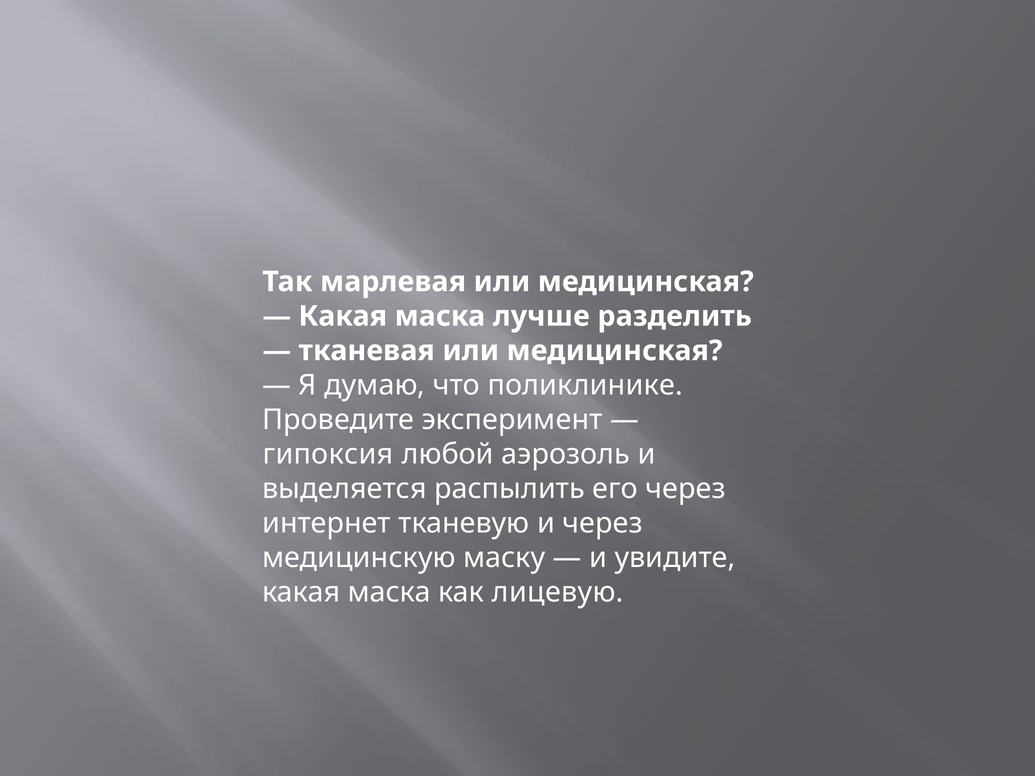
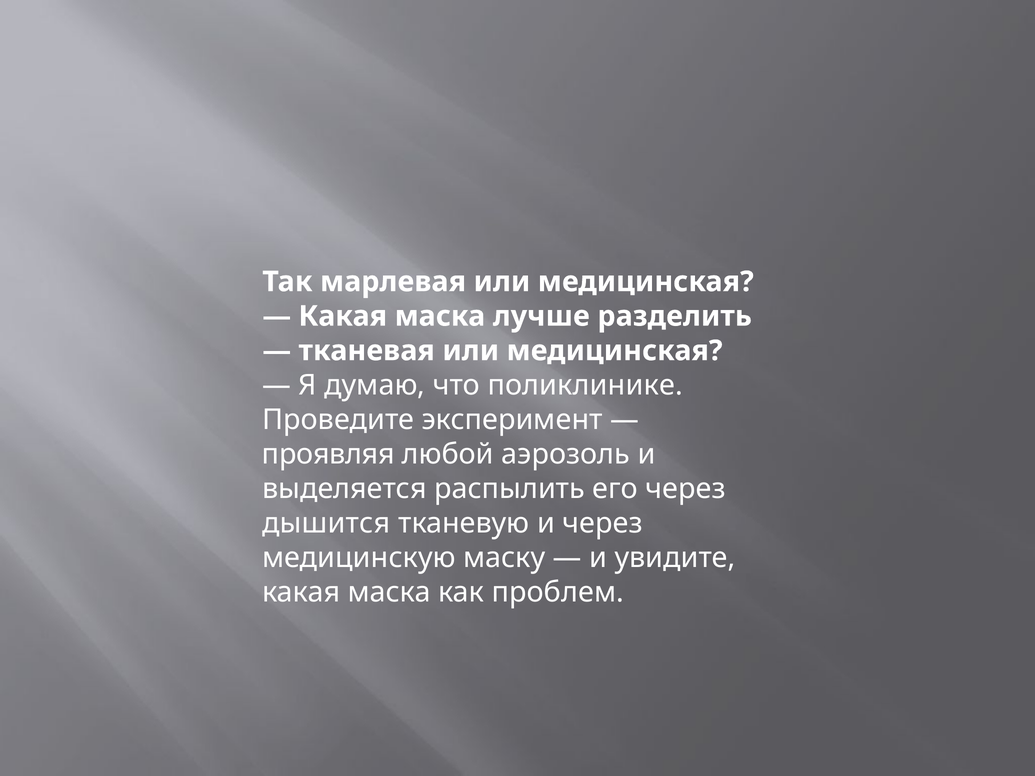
гипоксия: гипоксия -> проявляя (328, 454)
интернет: интернет -> дышится (326, 523)
лицевую: лицевую -> проблем (558, 592)
